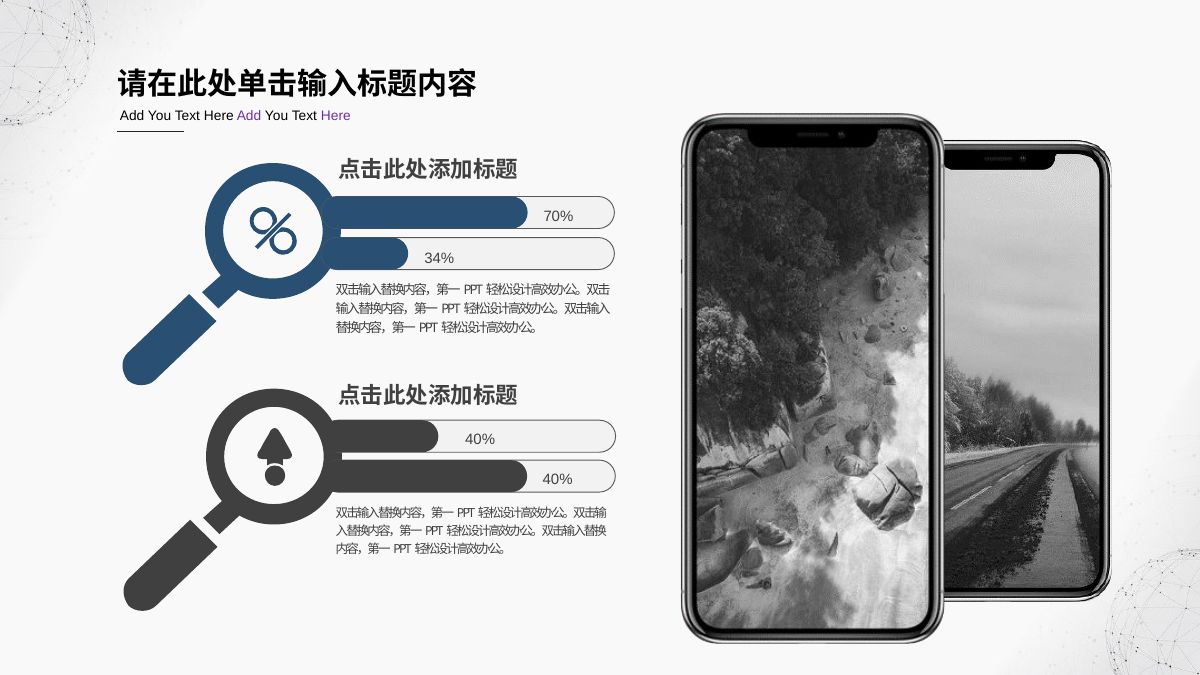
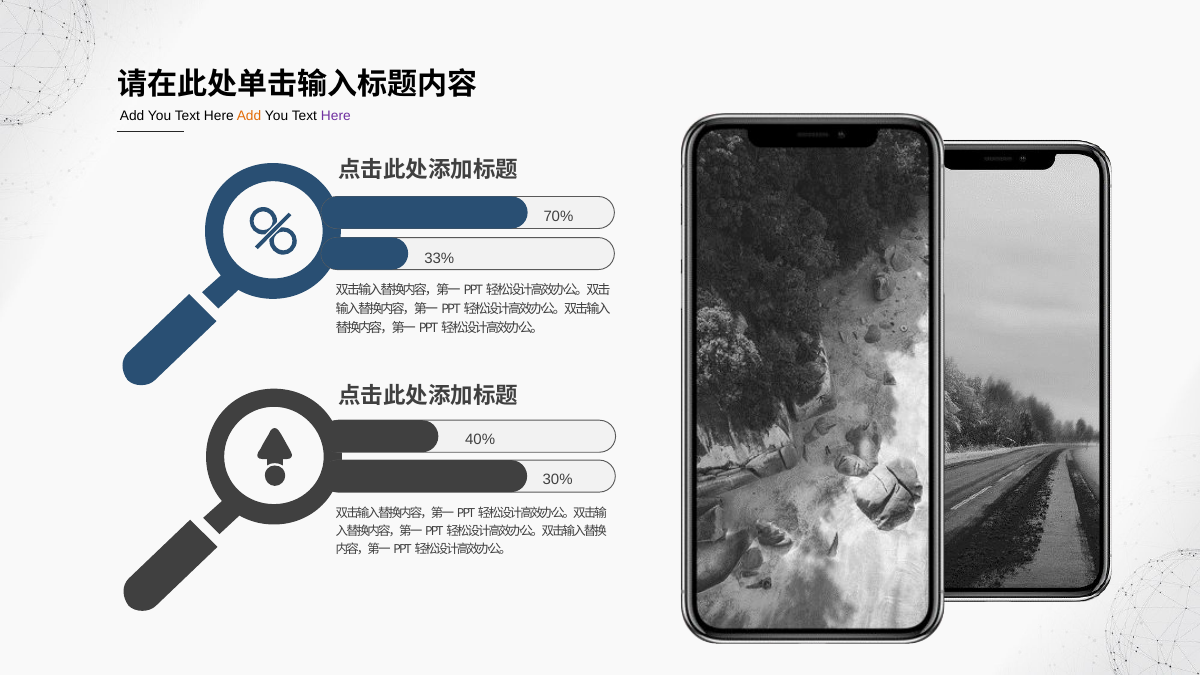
Add colour: purple -> orange (249, 116)
34%: 34% -> 33% (439, 259)
40%: 40% -> 30% (558, 479)
